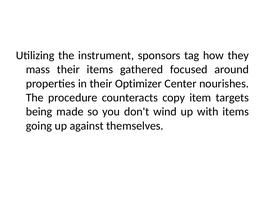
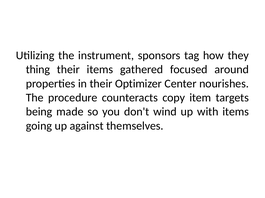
mass: mass -> thing (38, 70)
